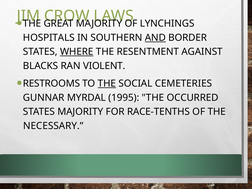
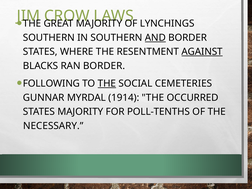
HOSPITALS: HOSPITALS -> SOUTHERN (49, 38)
WHERE underline: present -> none (77, 52)
AGAINST underline: none -> present (202, 52)
RAN VIOLENT: VIOLENT -> BORDER (104, 66)
RESTROOMS: RESTROOMS -> FOLLOWING (51, 83)
1995: 1995 -> 1914 (124, 98)
RACE-TENTHS: RACE-TENTHS -> POLL-TENTHS (158, 112)
